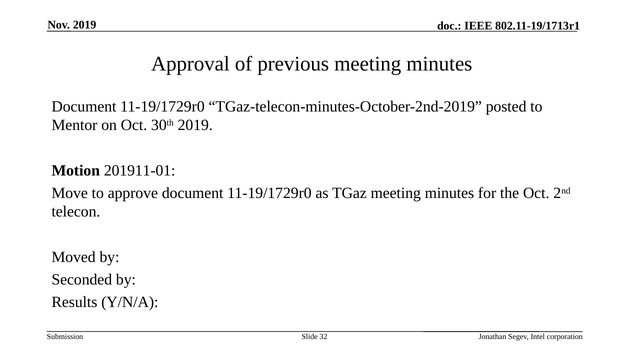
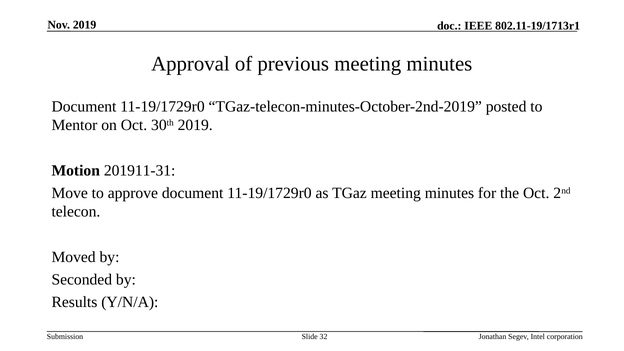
201911-01: 201911-01 -> 201911-31 (140, 170)
